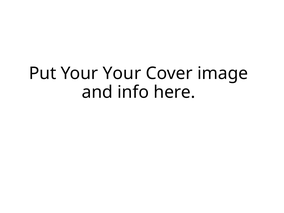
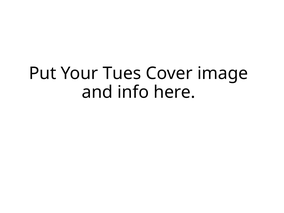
Your Your: Your -> Tues (122, 73)
